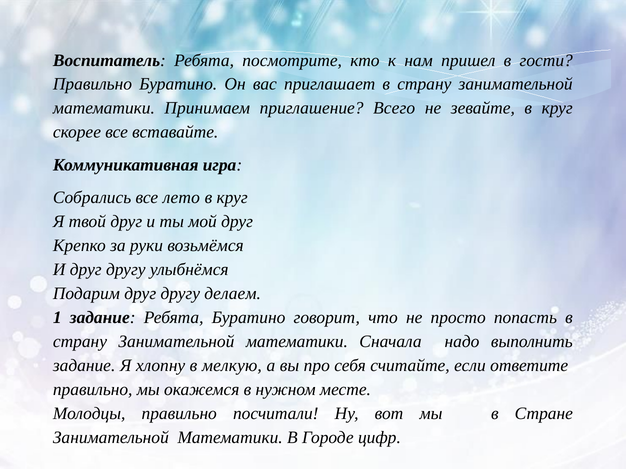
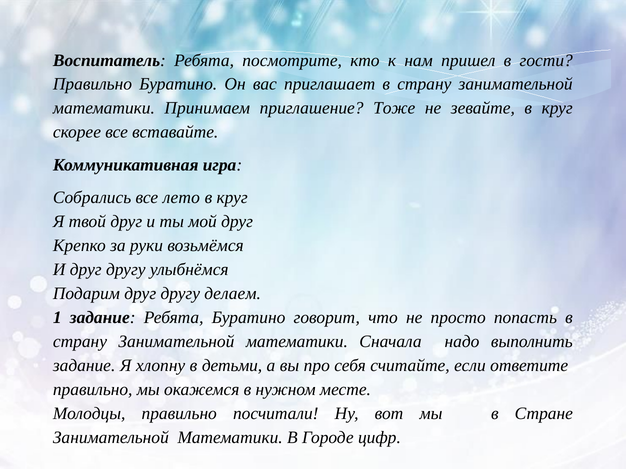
Всего: Всего -> Тоже (394, 108)
мелкую: мелкую -> детьми (232, 366)
